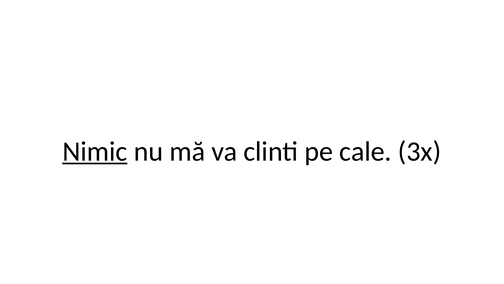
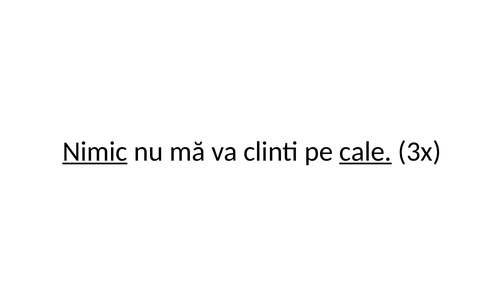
cale underline: none -> present (366, 151)
